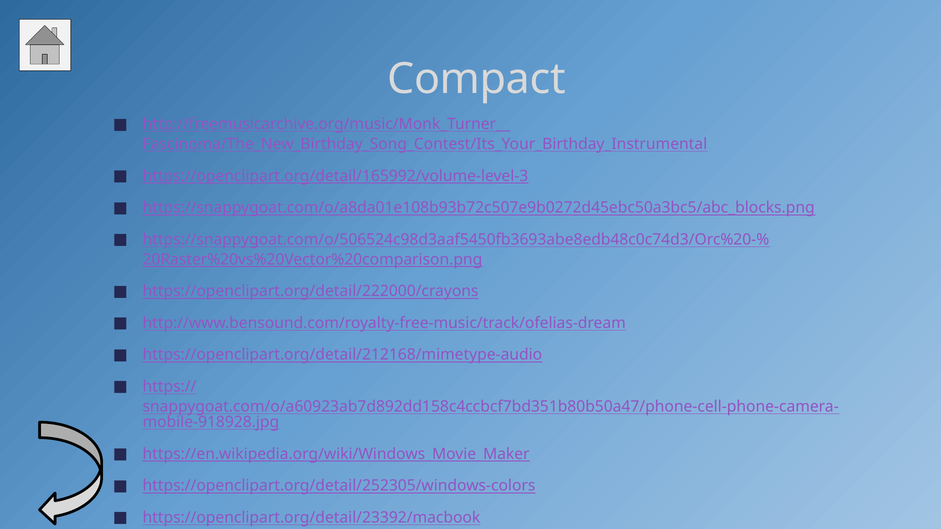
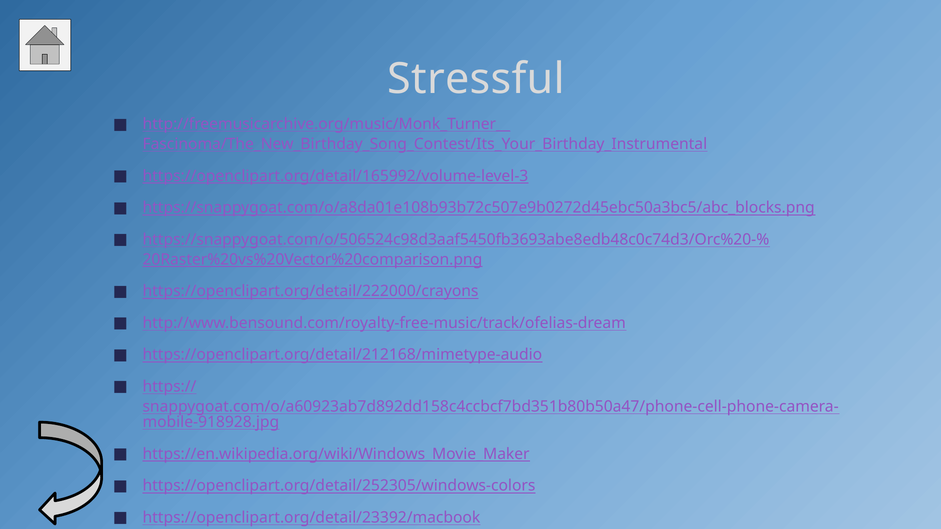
Compact: Compact -> Stressful (476, 79)
